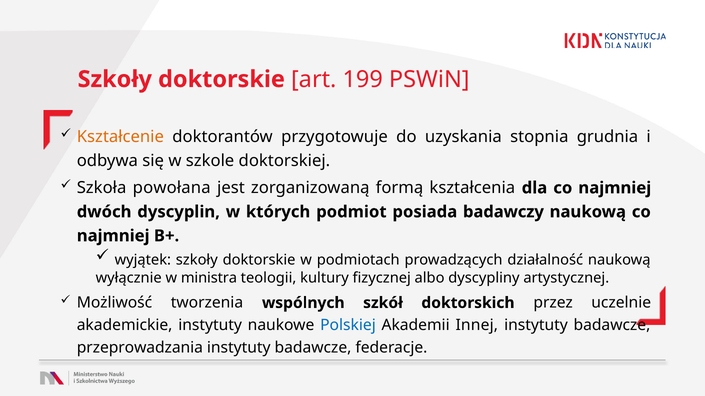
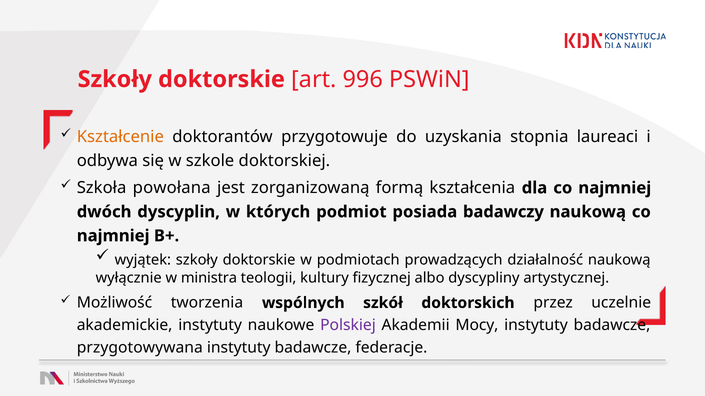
199: 199 -> 996 (363, 79)
grudnia: grudnia -> laureaci (607, 137)
Polskiej colour: blue -> purple (348, 326)
Innej: Innej -> Mocy (477, 326)
przeprowadzania: przeprowadzania -> przygotowywana (140, 348)
